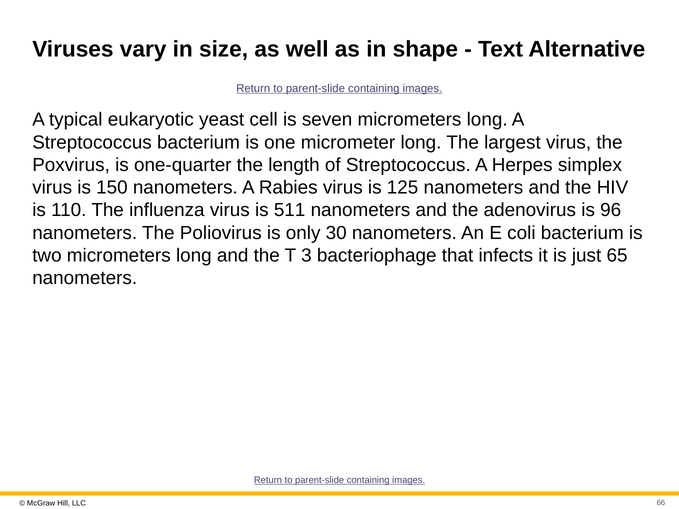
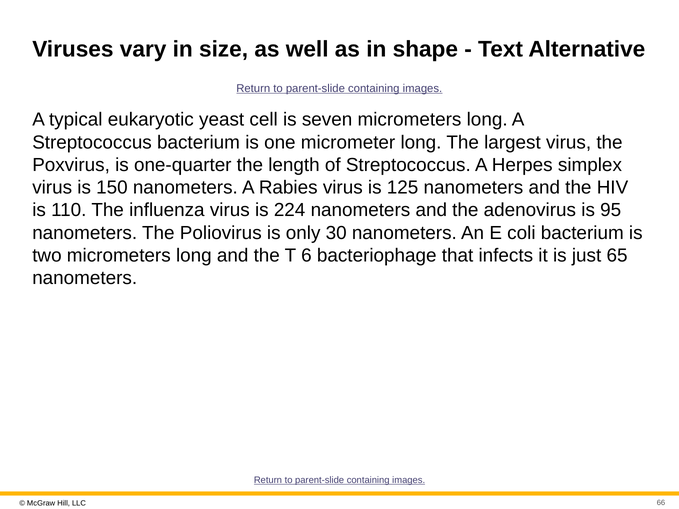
511: 511 -> 224 (290, 210)
96: 96 -> 95 (611, 210)
3: 3 -> 6 (306, 256)
